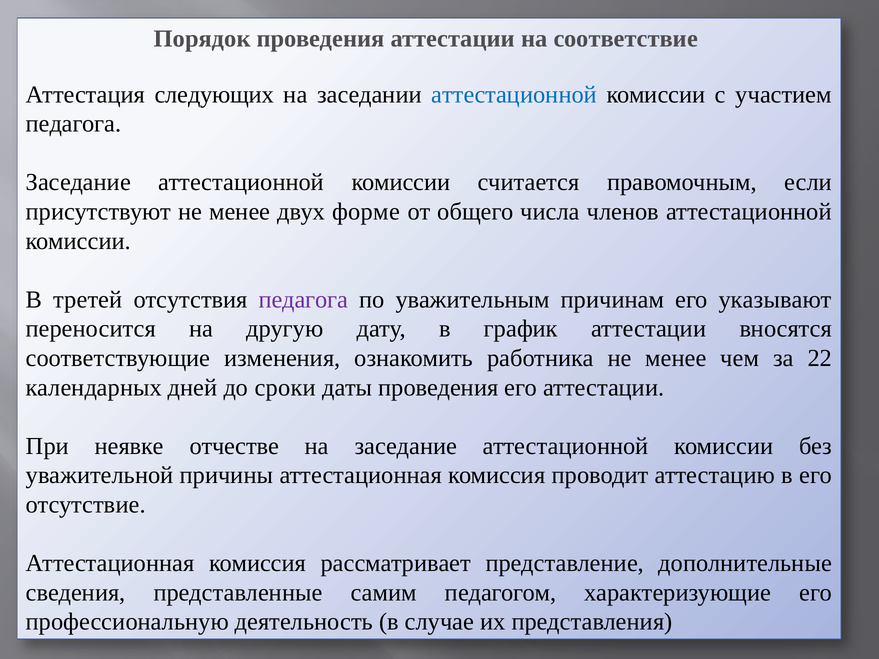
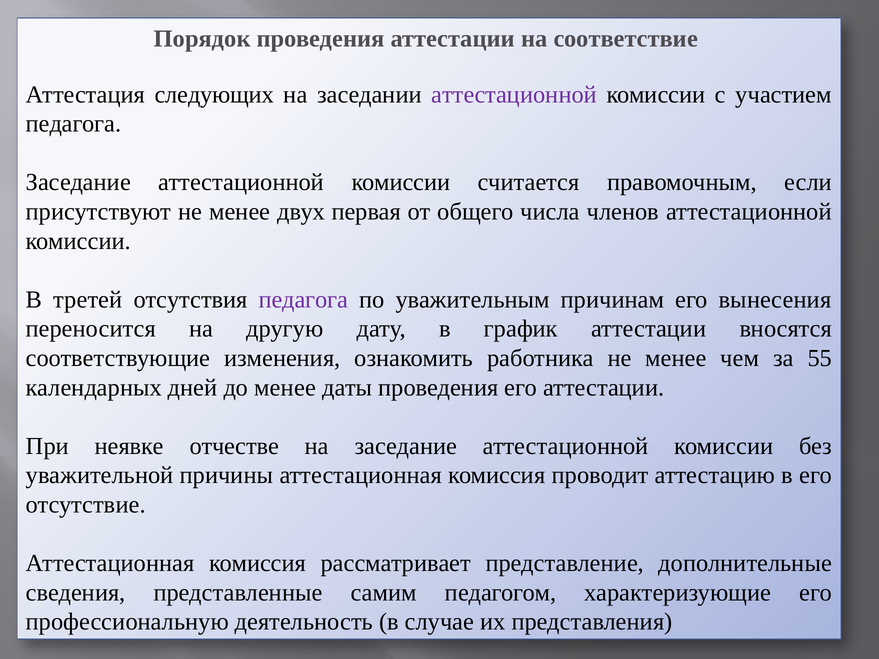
аттестационной colour: blue -> purple (514, 94)
форме: форме -> первая (366, 212)
указывают: указывают -> вынесения (775, 300)
22: 22 -> 55 (820, 358)
до сроки: сроки -> менее (285, 388)
